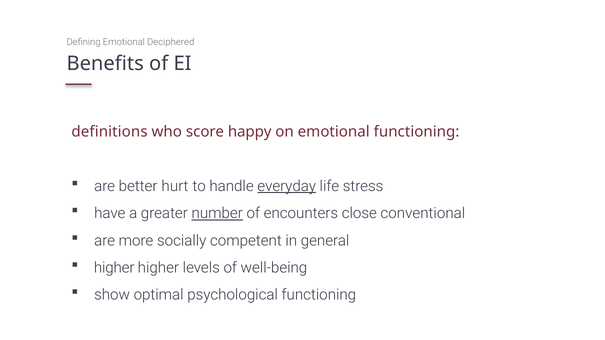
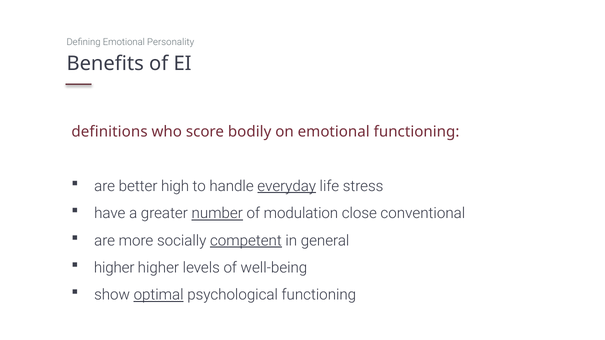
Deciphered: Deciphered -> Personality (171, 42)
happy: happy -> bodily (250, 132)
hurt: hurt -> high (175, 186)
encounters: encounters -> modulation (301, 214)
competent underline: none -> present (246, 241)
optimal underline: none -> present (159, 295)
